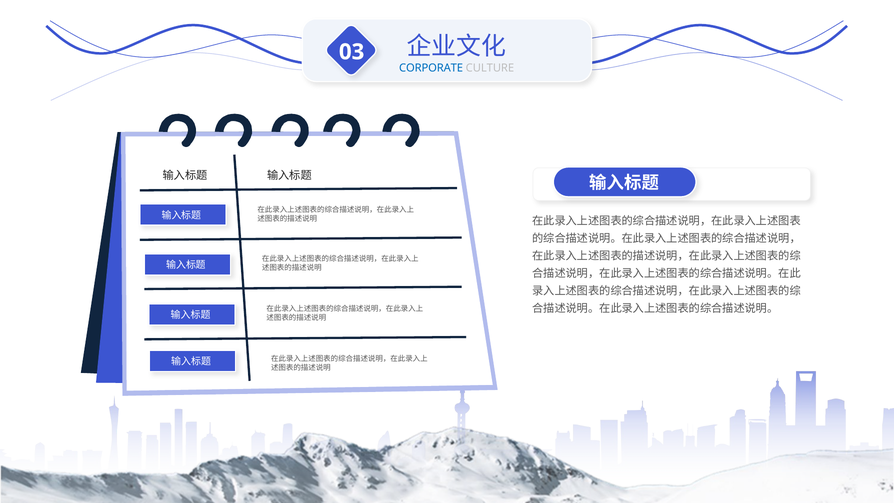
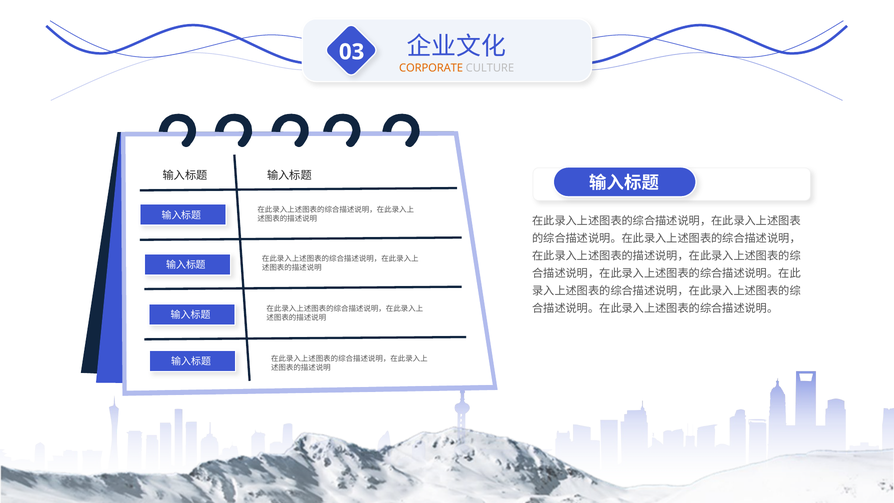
CORPORATE colour: blue -> orange (431, 68)
